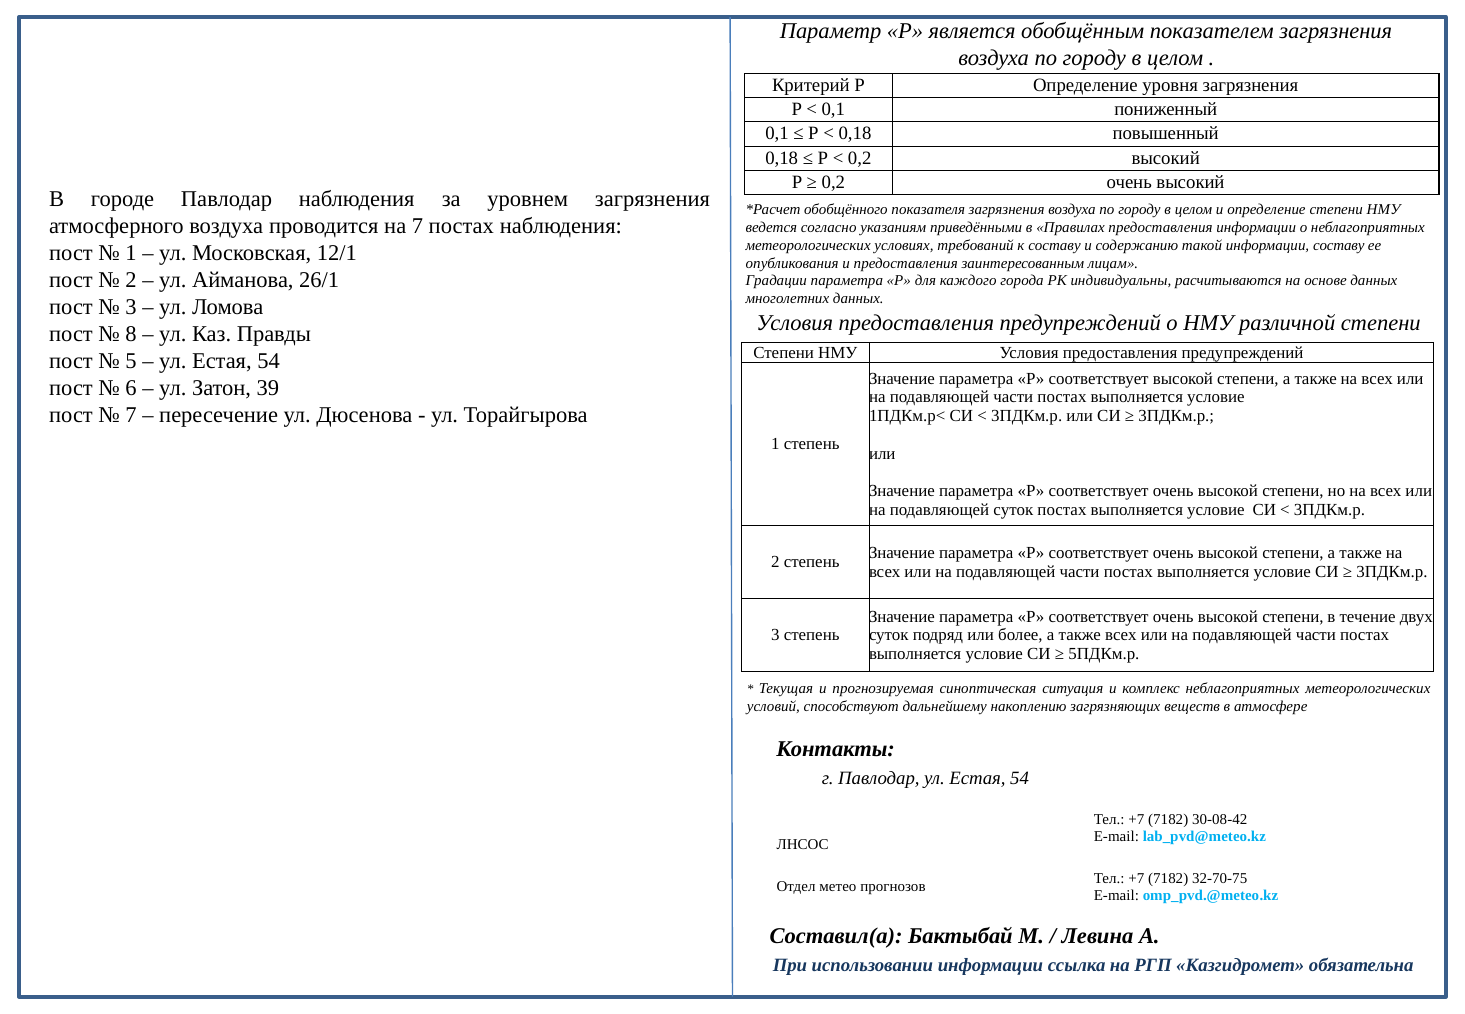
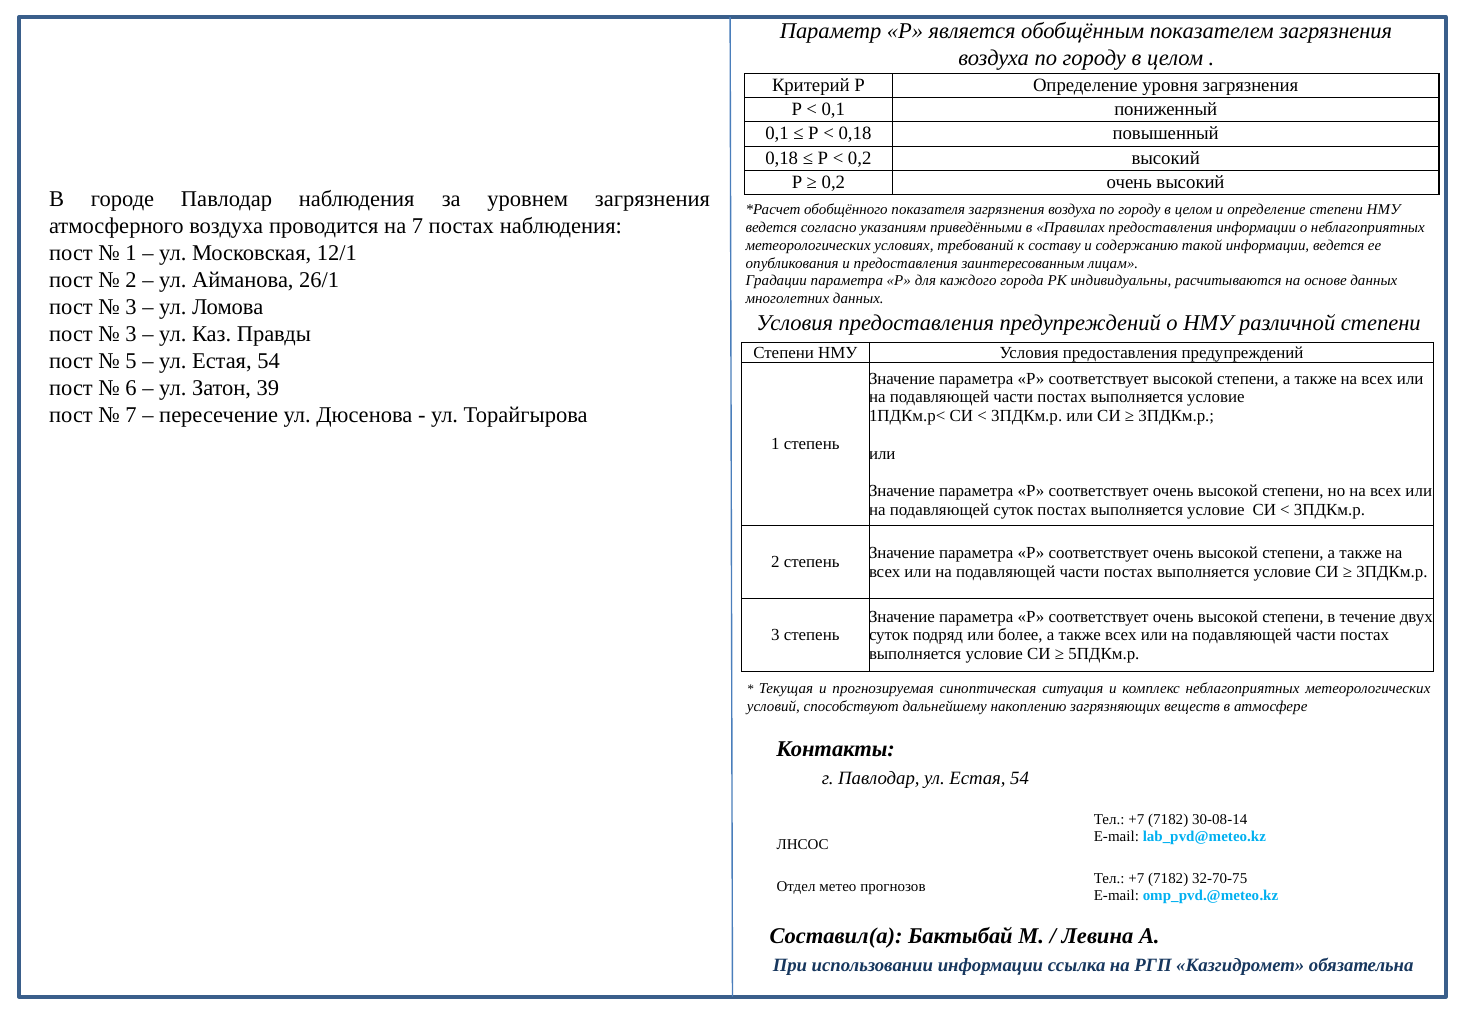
информации составу: составу -> ведется (1339, 245)
8: 8 -> 3 (131, 334)
30-08-42: 30-08-42 -> 30-08-14 (1220, 820)
